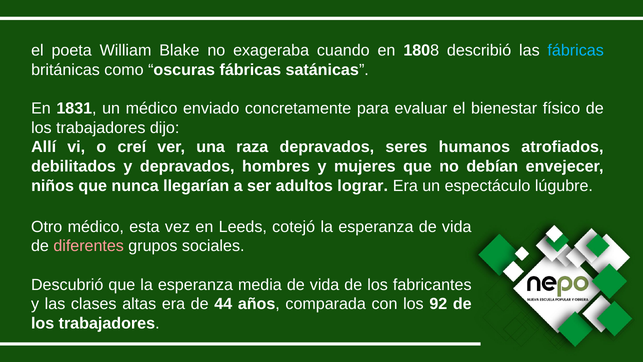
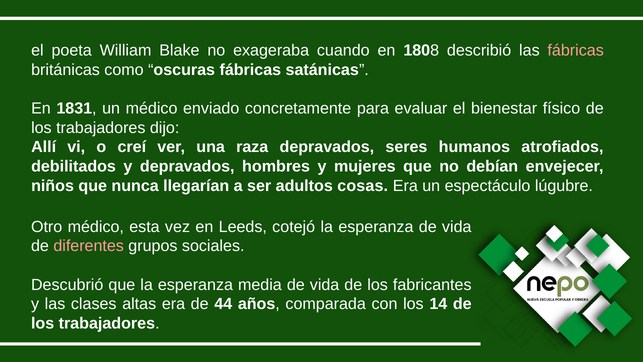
fábricas colour: light blue -> pink (576, 51)
lograr: lograr -> cosas (363, 186)
92: 92 -> 14 (438, 304)
